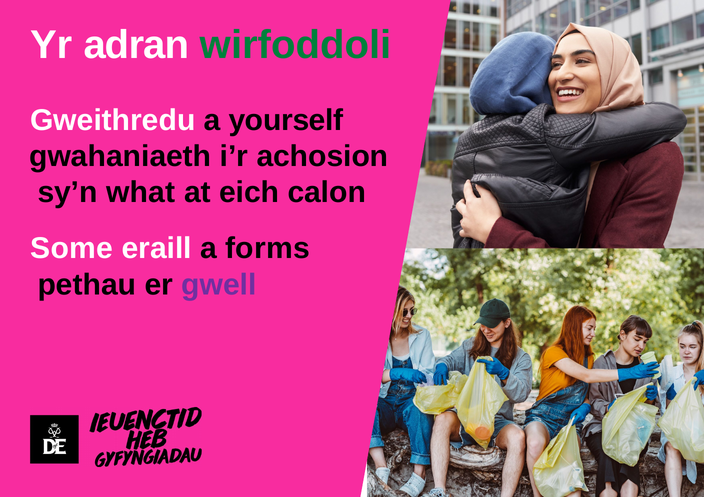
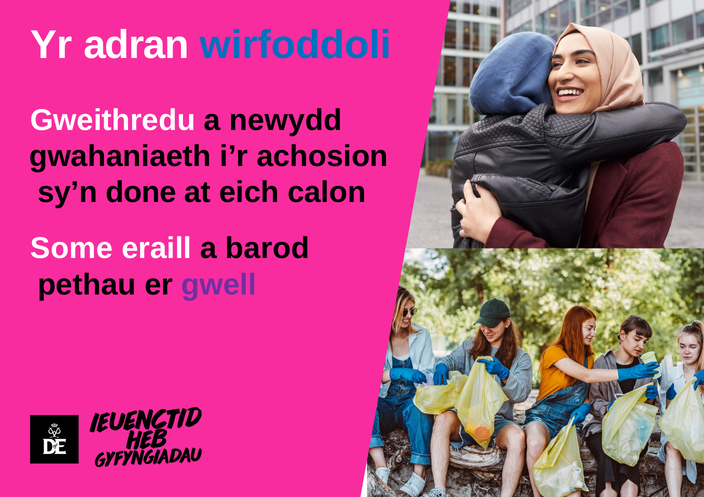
wirfoddoli colour: green -> blue (296, 45)
yourself: yourself -> newydd (286, 120)
what: what -> done (141, 193)
forms: forms -> barod (267, 249)
